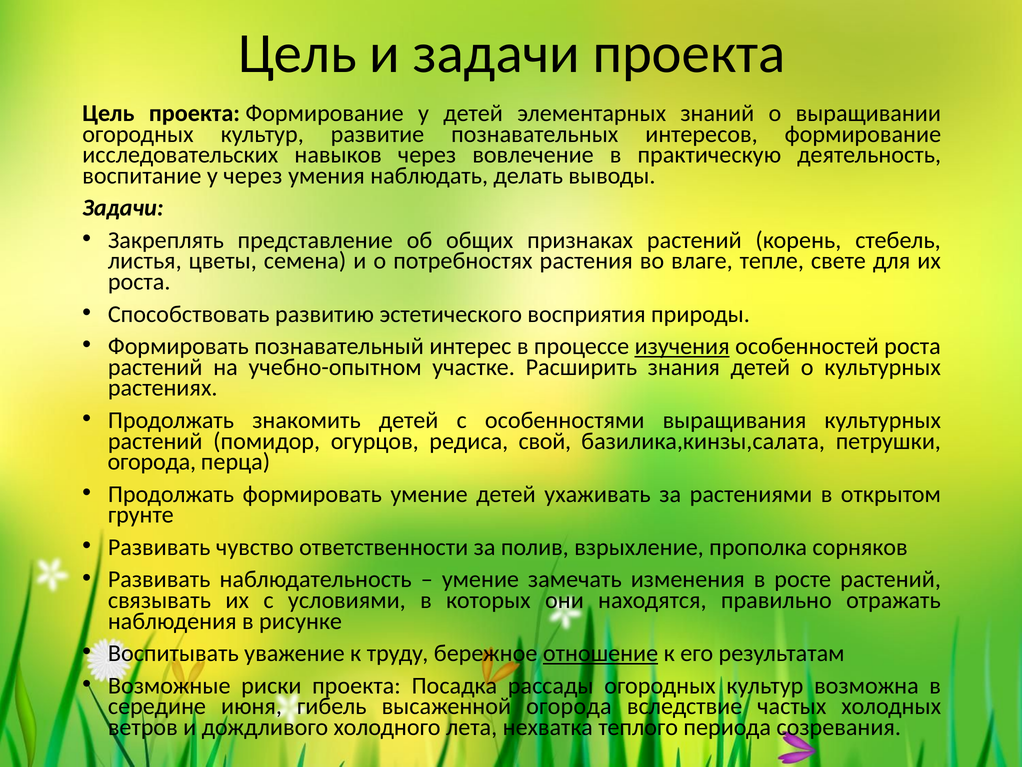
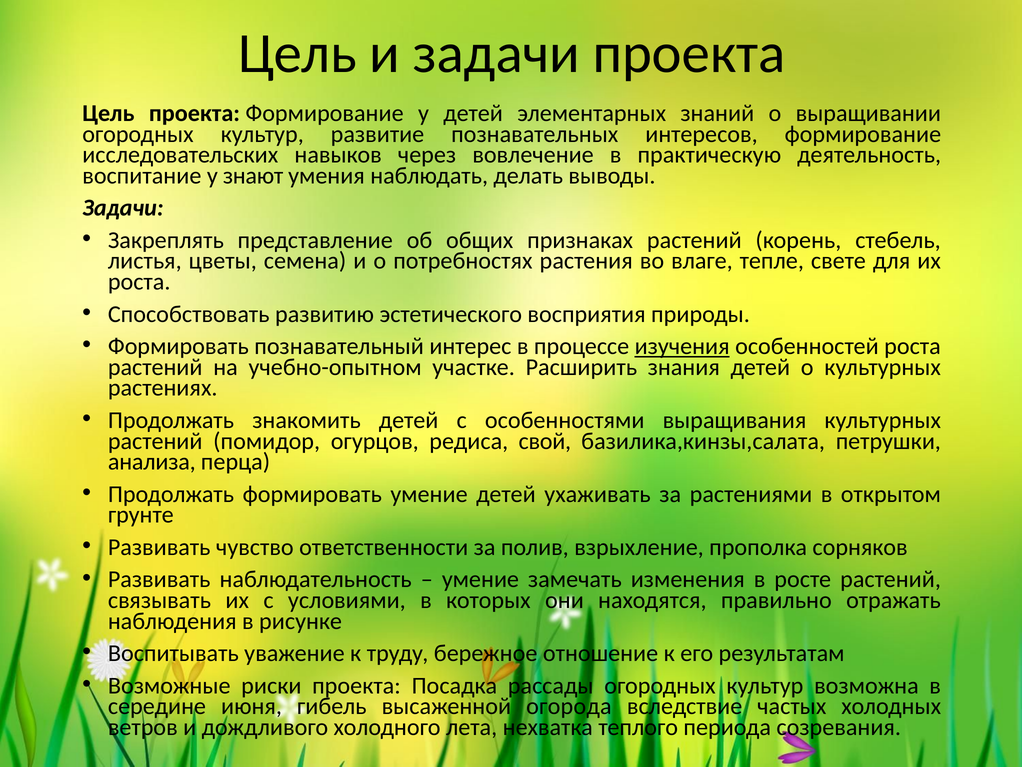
у через: через -> знают (253, 176)
огорода: огорода -> анализа (152, 462)
отношение underline: present -> none (601, 653)
